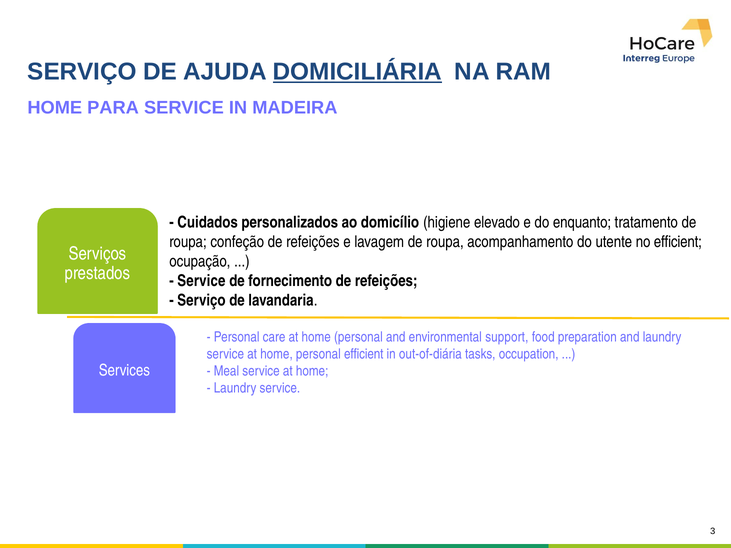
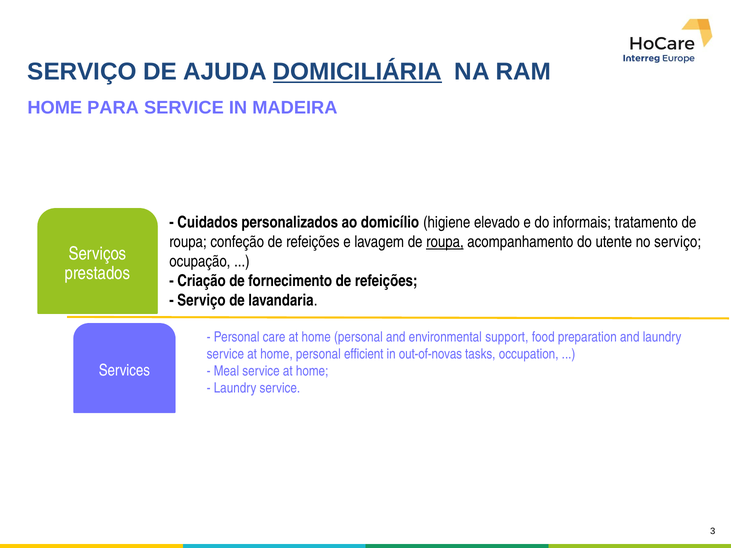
enquanto: enquanto -> informais (582, 223)
roupa underline: none -> present (445, 242)
no efficient: efficient -> serviço (678, 242)
Service: Service -> Criação (202, 281)
out-of-diária: out-of-diária -> out-of-novas (430, 354)
